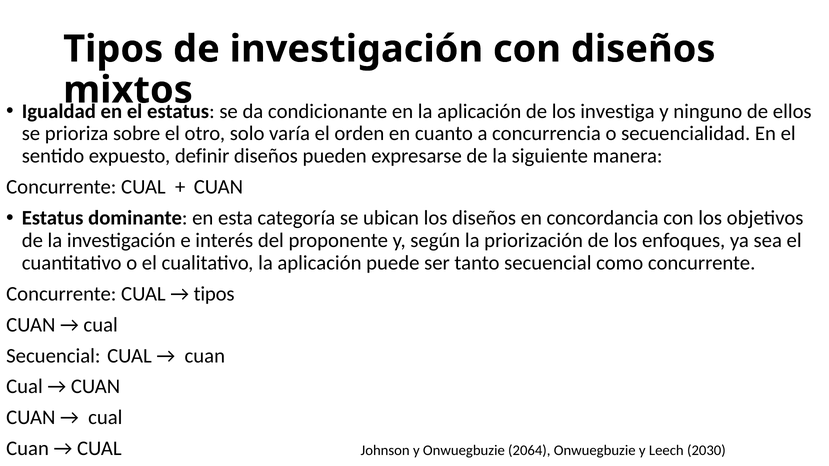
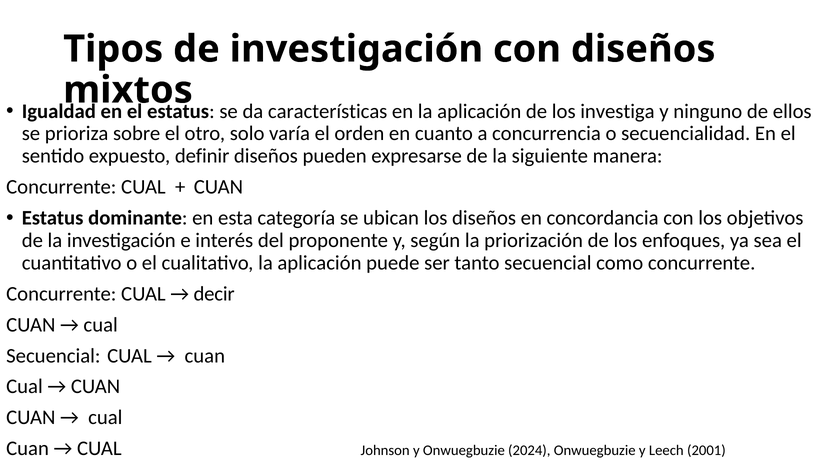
condicionante: condicionante -> características (328, 111)
tipos: tipos -> decir (214, 294)
2064: 2064 -> 2024 (529, 451)
2030: 2030 -> 2001 (706, 451)
